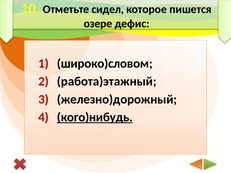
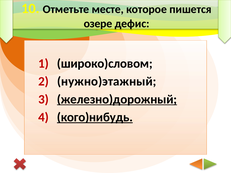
сидел: сидел -> месте (108, 9)
работа)этажный: работа)этажный -> нужно)этажный (107, 82)
железно)дорожный underline: none -> present (117, 99)
